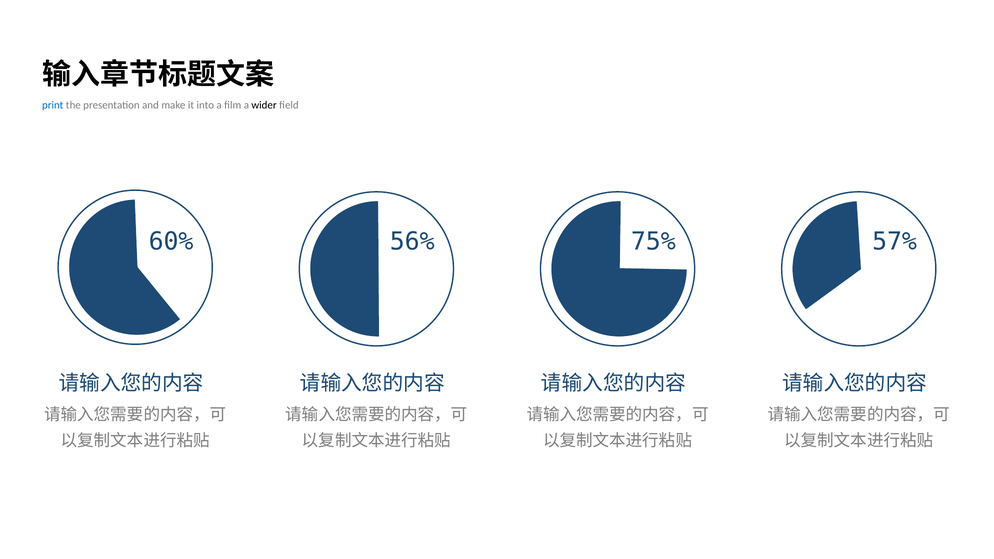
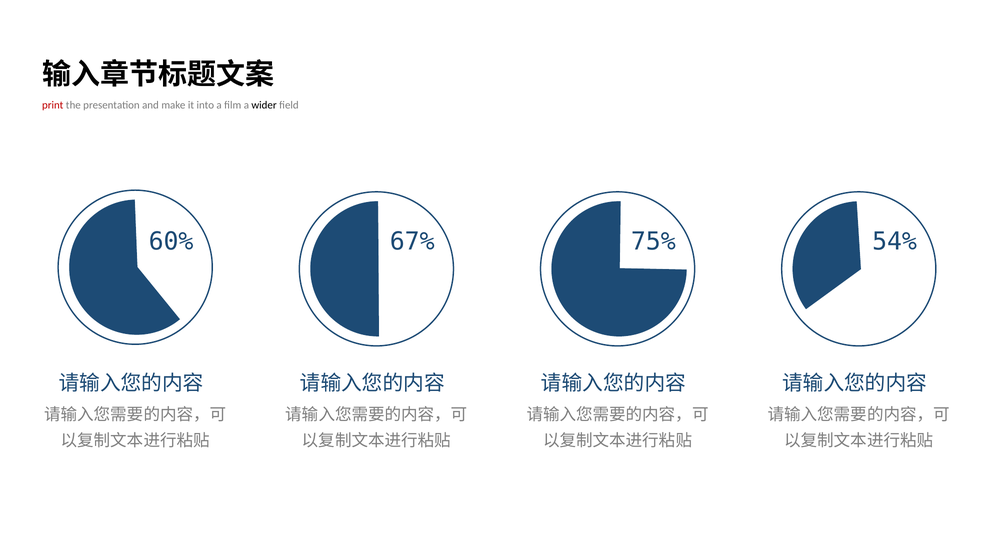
print colour: blue -> red (53, 105)
56%: 56% -> 67% (412, 242)
57%: 57% -> 54% (895, 242)
